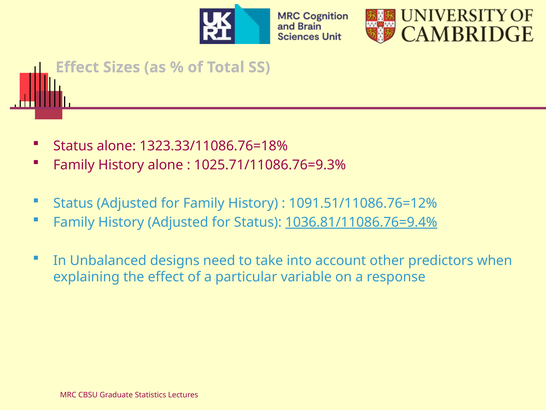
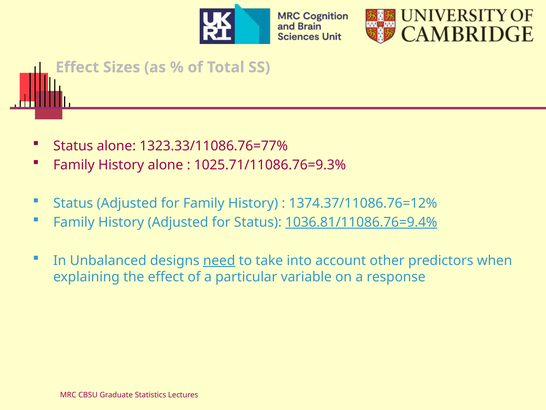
1323.33/11086.76=18%: 1323.33/11086.76=18% -> 1323.33/11086.76=77% (214, 146)
1091.51/11086.76=12%: 1091.51/11086.76=12% -> 1374.37/11086.76=12% (363, 203)
need underline: none -> present (219, 260)
